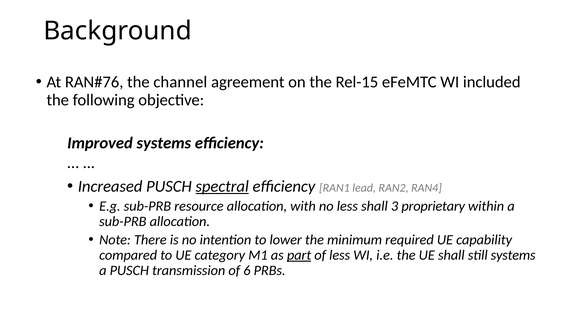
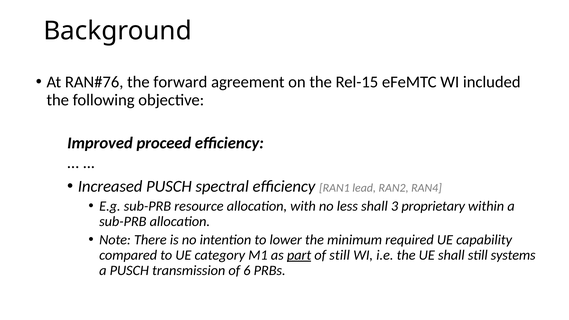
channel: channel -> forward (180, 82)
Improved systems: systems -> proceed (164, 143)
spectral underline: present -> none (222, 186)
of less: less -> still (340, 255)
